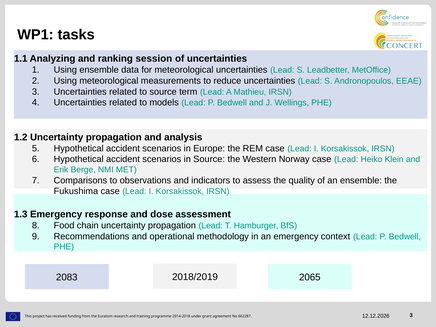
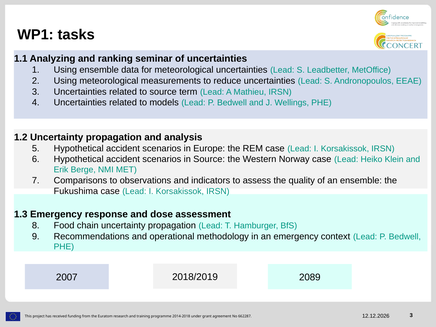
session: session -> seminar (154, 59)
2083: 2083 -> 2007 (67, 277)
2065: 2065 -> 2089 (310, 277)
